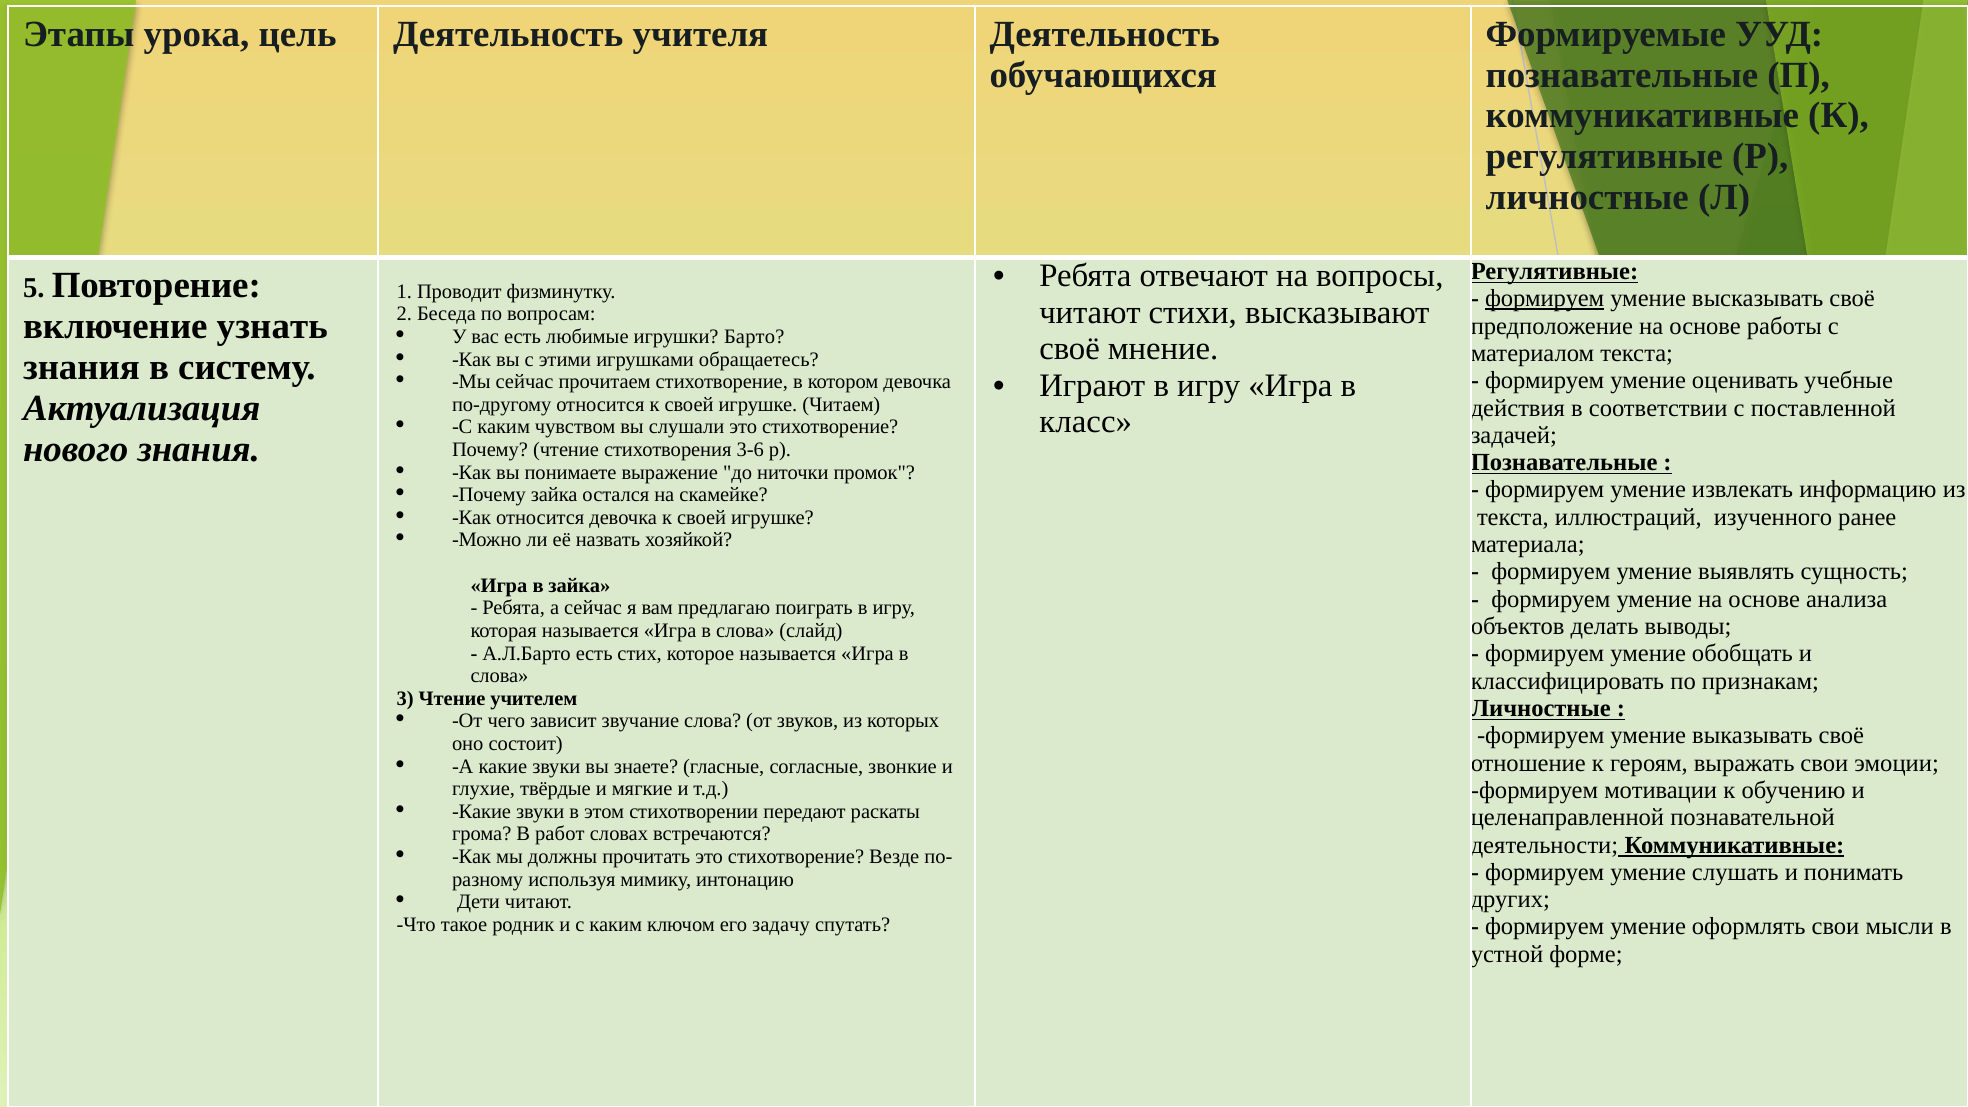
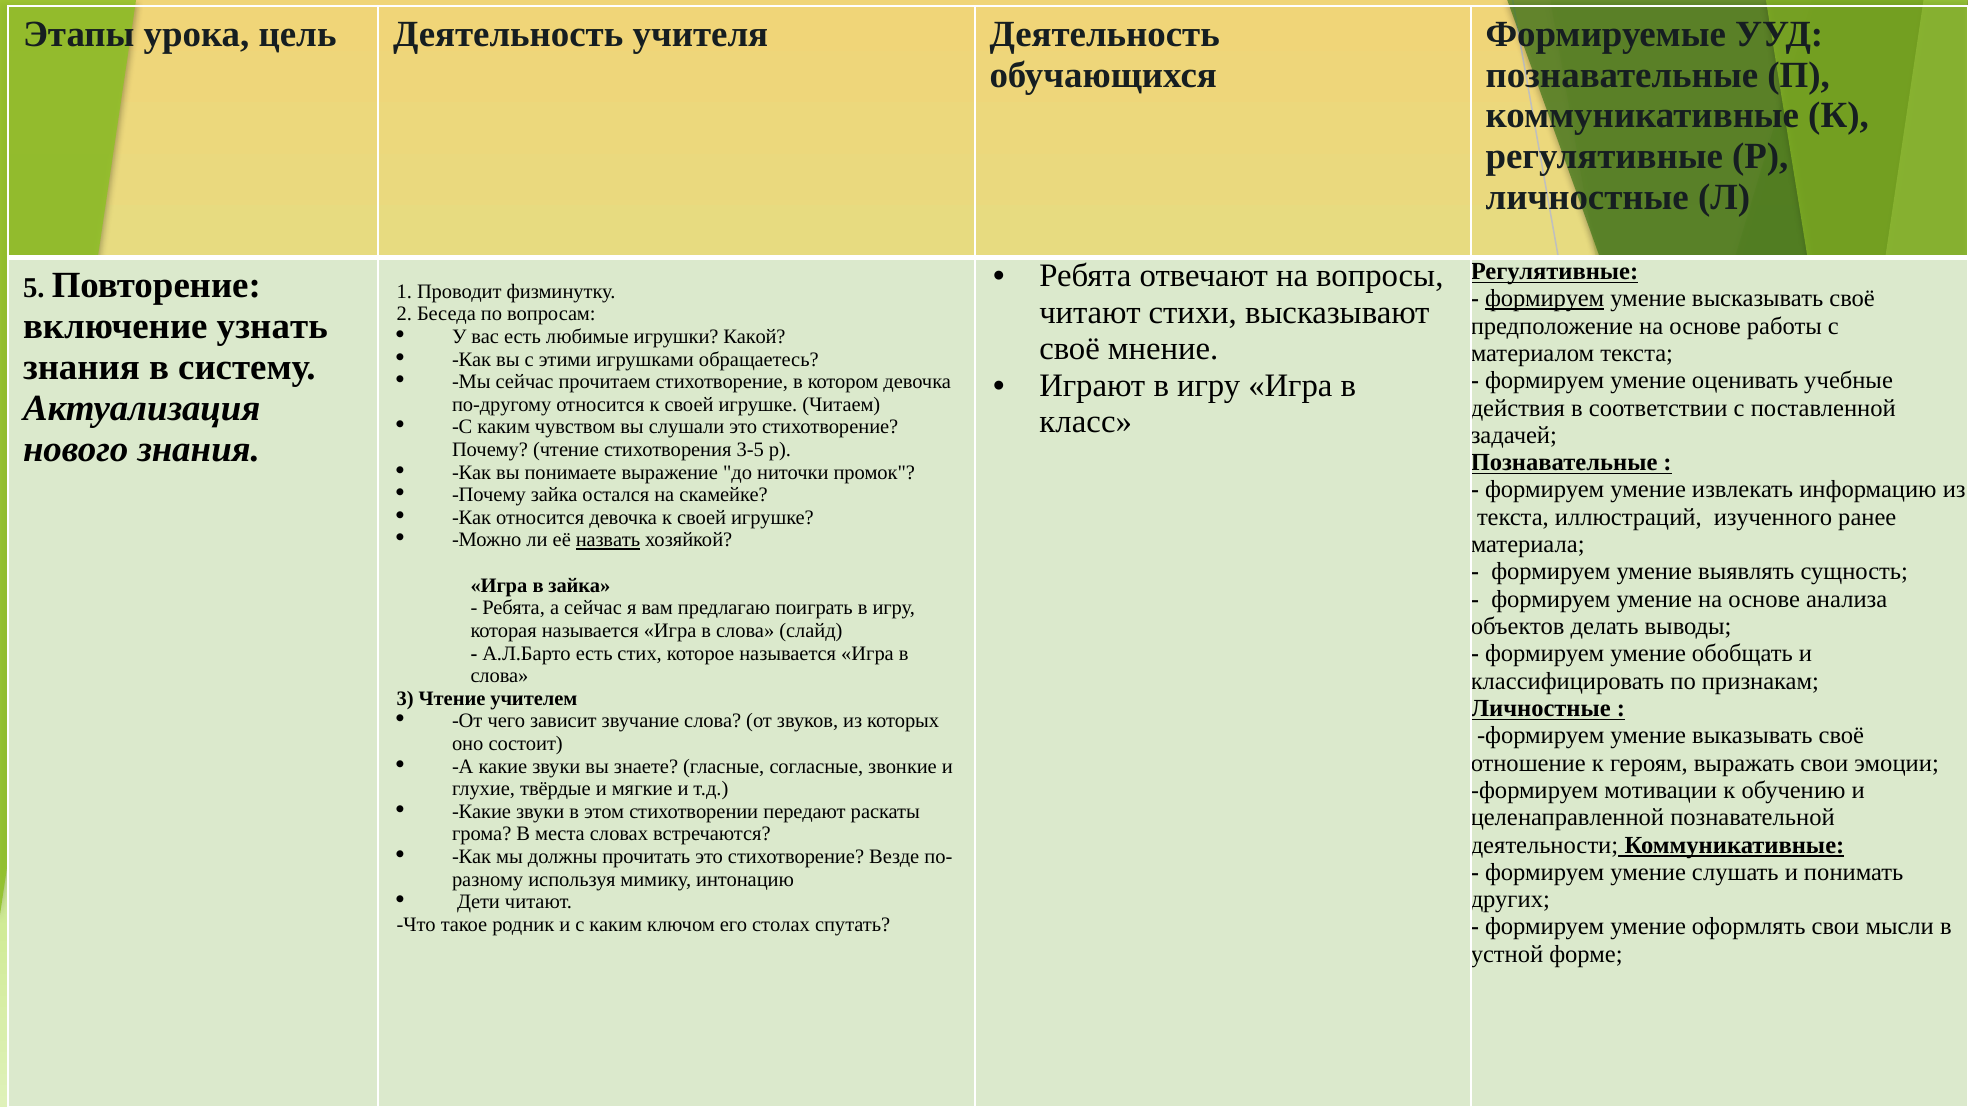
Барто: Барто -> Какой (754, 337)
3-6: 3-6 -> 3-5 (750, 450)
назвать underline: none -> present (608, 540)
работ: работ -> места (560, 834)
задачу: задачу -> столах (781, 924)
